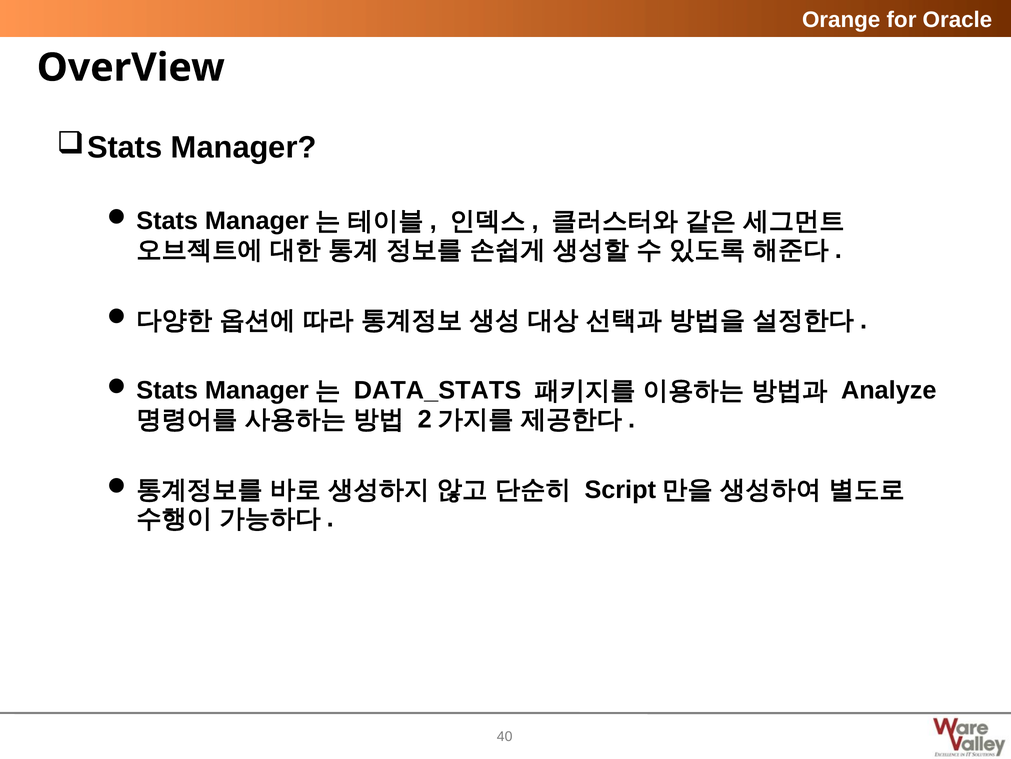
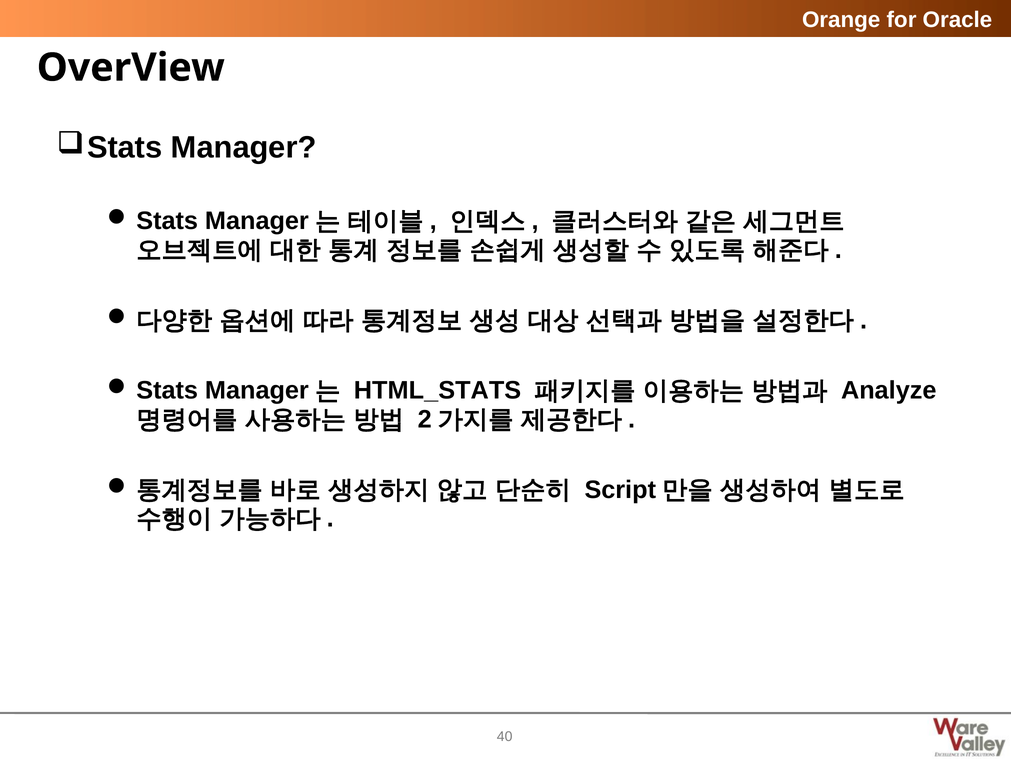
DATA_STATS: DATA_STATS -> HTML_STATS (438, 390)
